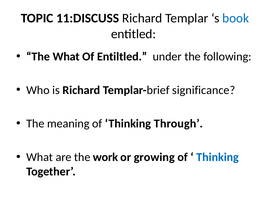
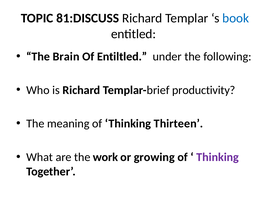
11:DISCUSS: 11:DISCUSS -> 81:DISCUSS (88, 18)
The What: What -> Brain (66, 57)
significance: significance -> productivity (204, 90)
Through: Through -> Thirteen (178, 124)
Thinking colour: blue -> purple (218, 158)
